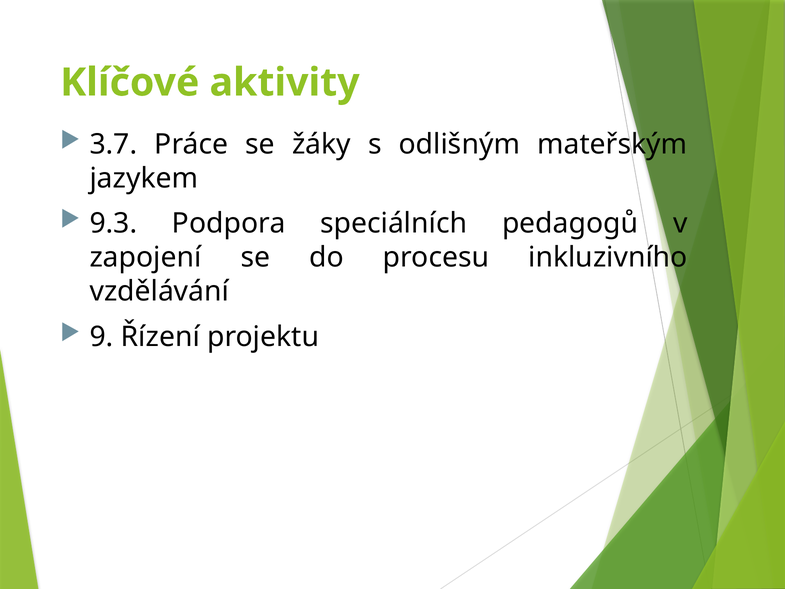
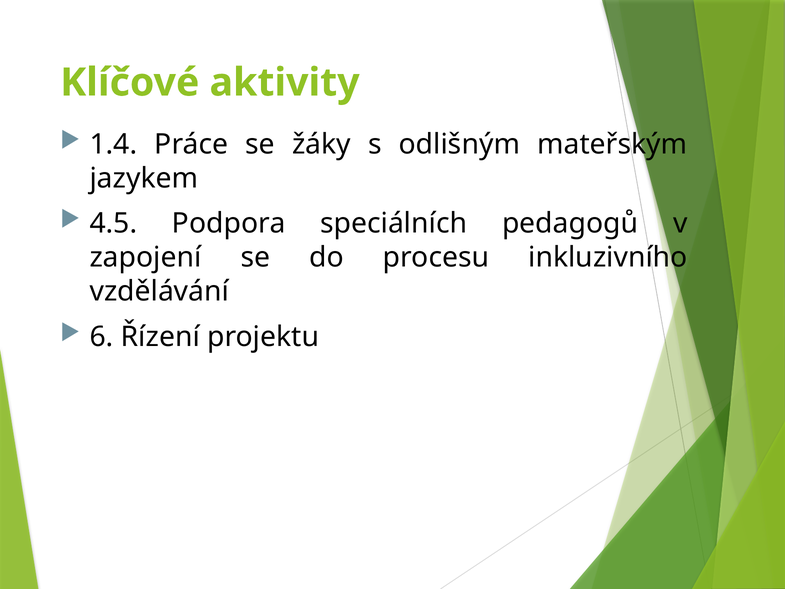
3.7: 3.7 -> 1.4 (113, 144)
9.3: 9.3 -> 4.5 (113, 223)
9: 9 -> 6 (102, 337)
